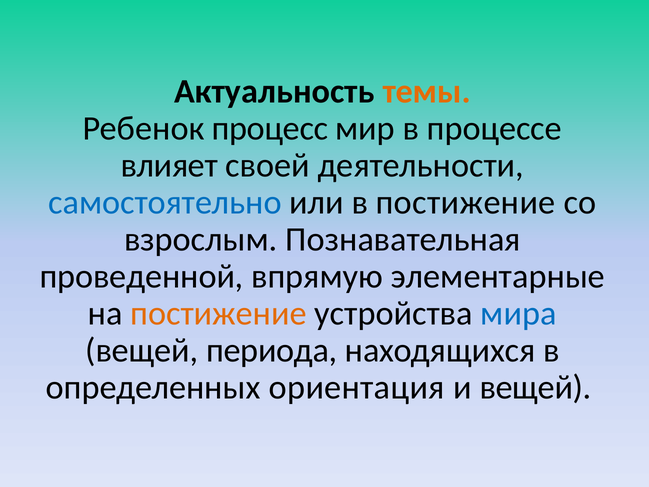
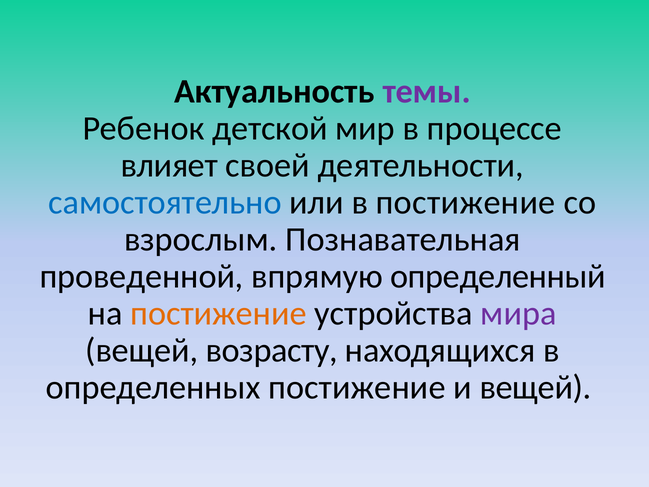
темы colour: orange -> purple (427, 91)
процесс: процесс -> детской (270, 128)
элементарные: элементарные -> определенный (498, 276)
мира colour: blue -> purple (518, 313)
периода: периода -> возрасту (272, 350)
определенных ориентация: ориентация -> постижение (357, 387)
